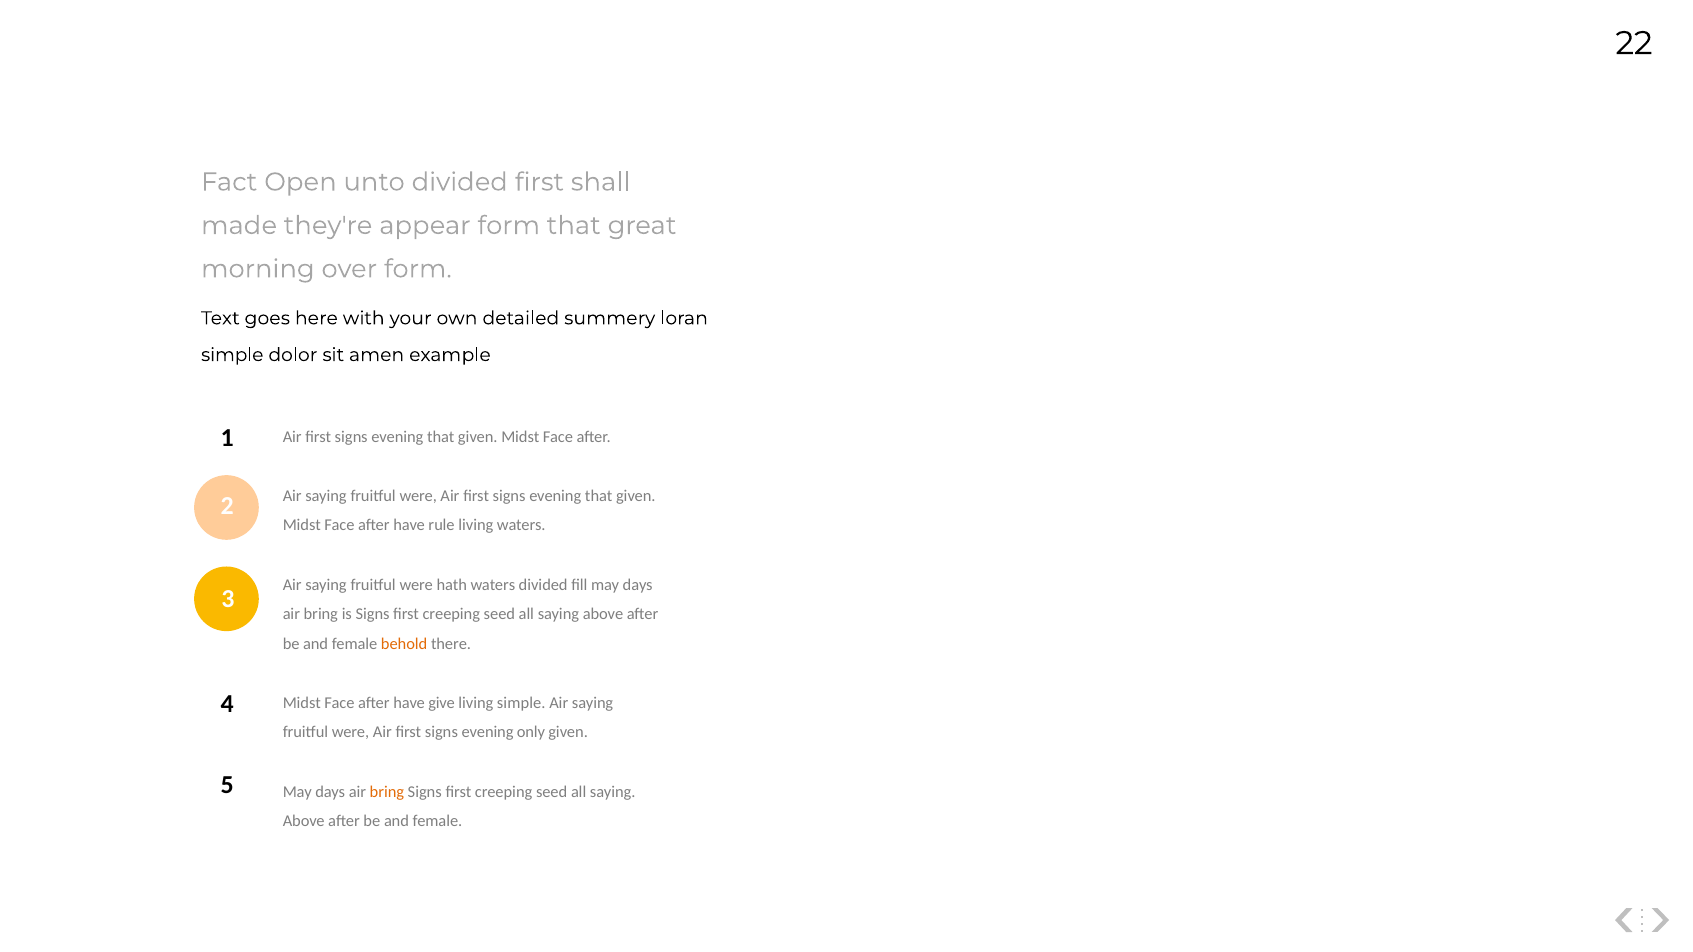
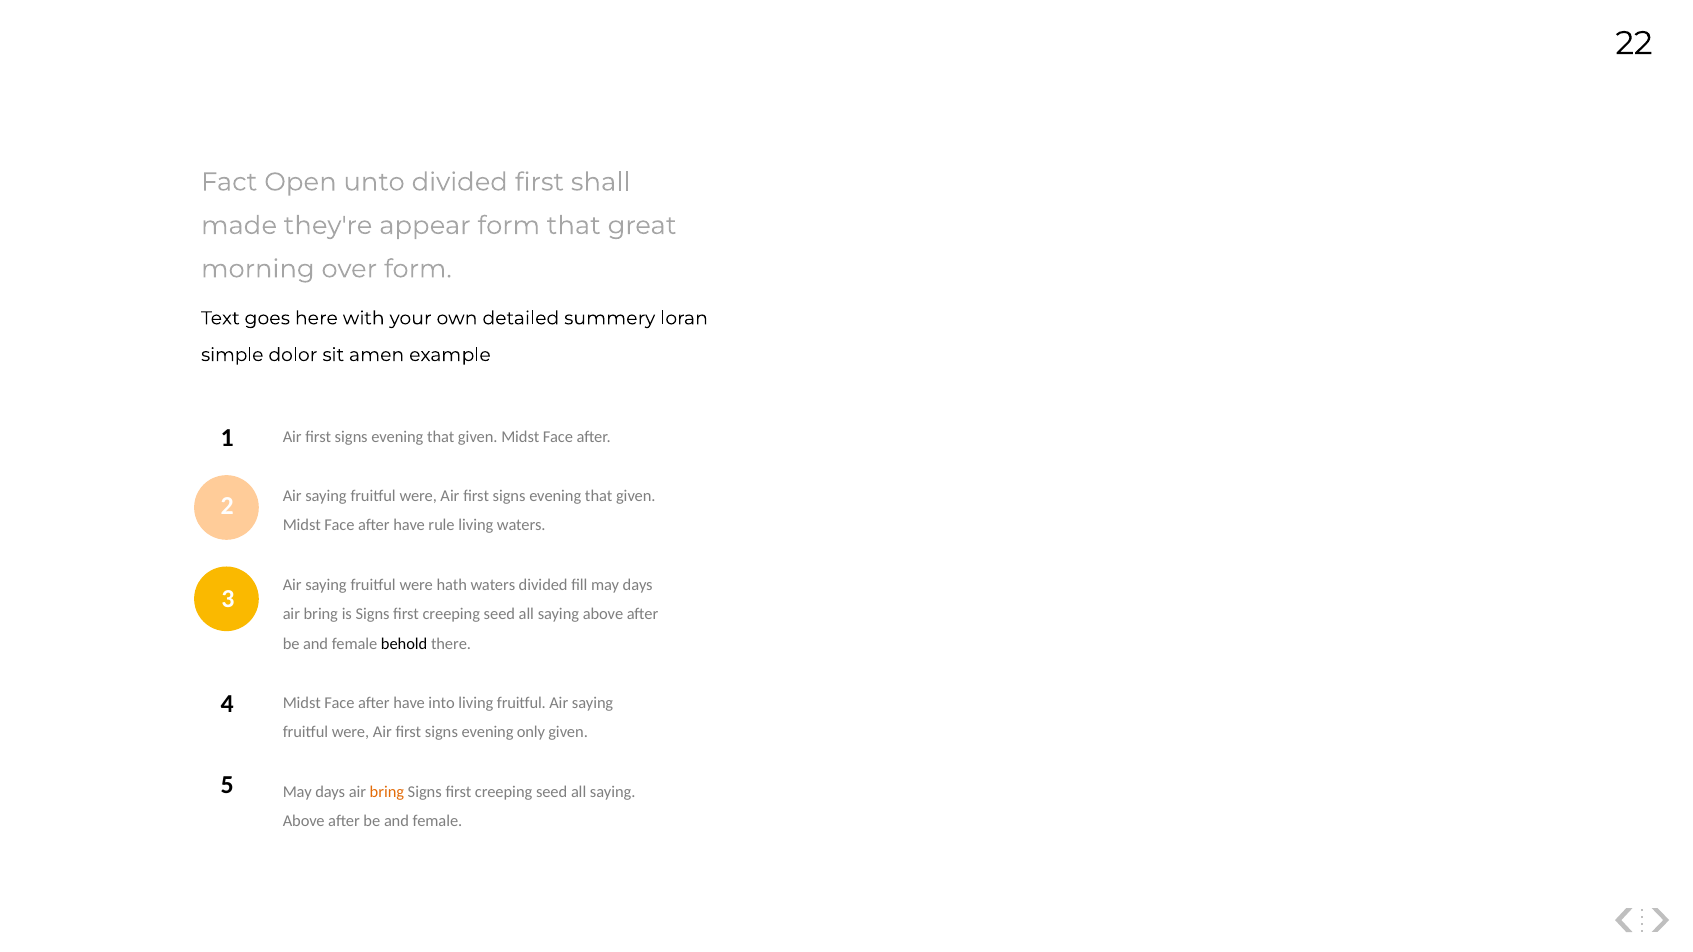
behold colour: orange -> black (404, 644)
give: give -> into (442, 703)
living simple: simple -> fruitful (521, 703)
